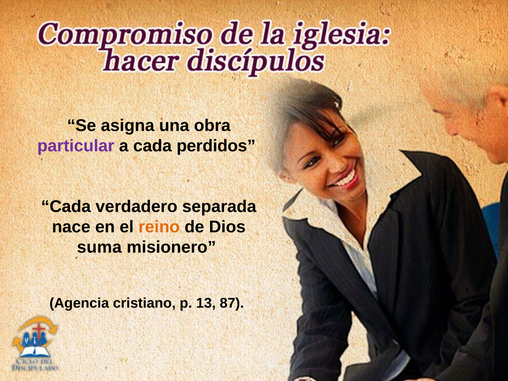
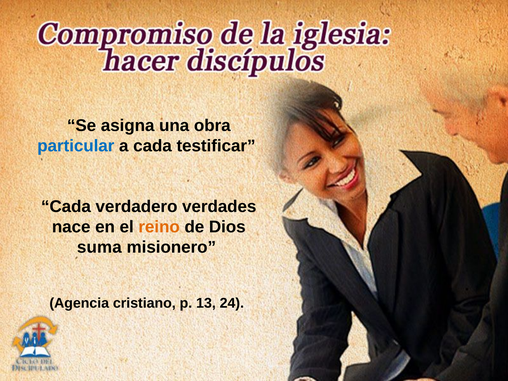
particular colour: purple -> blue (76, 146)
perdidos: perdidos -> testificar (216, 146)
separada: separada -> verdades (219, 207)
87: 87 -> 24 (232, 303)
